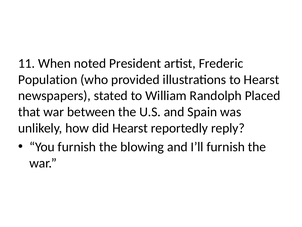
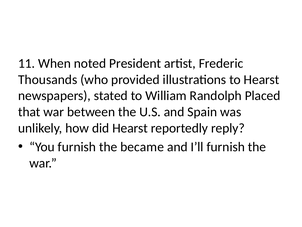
Population: Population -> Thousands (48, 79)
blowing: blowing -> became (142, 147)
